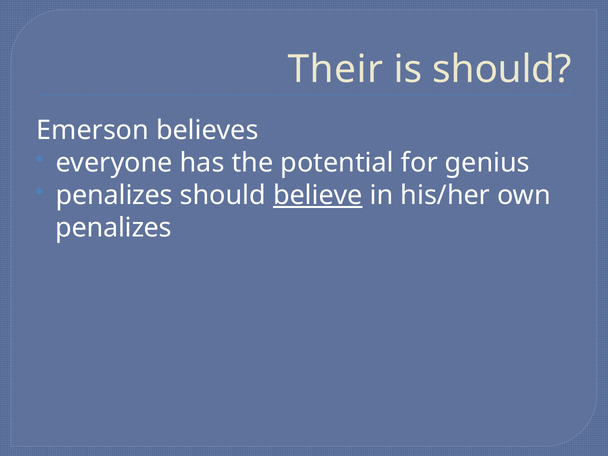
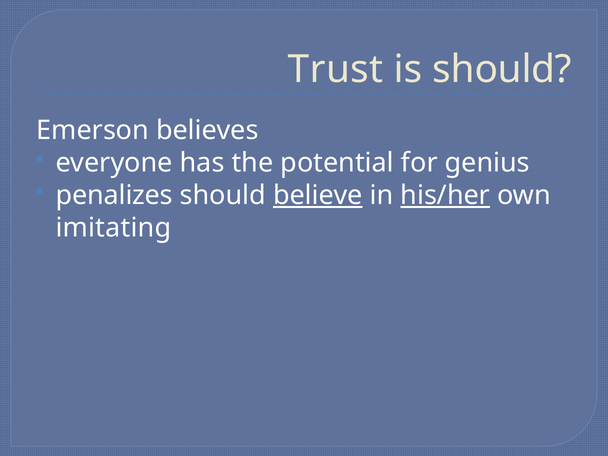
Their: Their -> Trust (336, 69)
his/her underline: none -> present (445, 195)
penalizes: penalizes -> imitating (113, 228)
